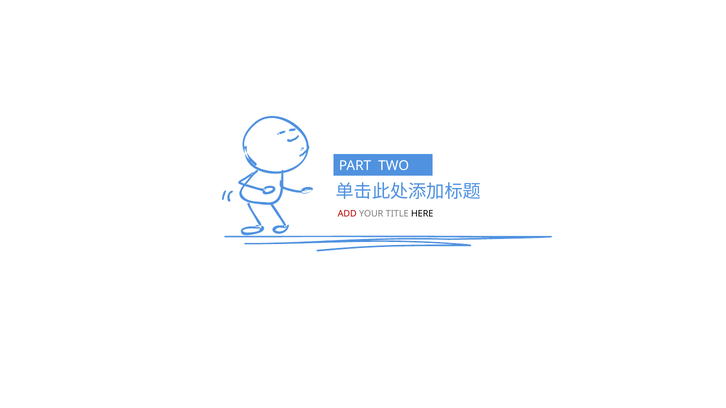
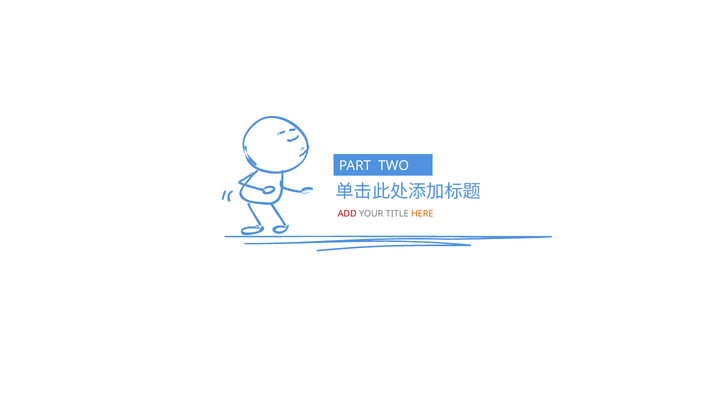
HERE colour: black -> orange (422, 214)
